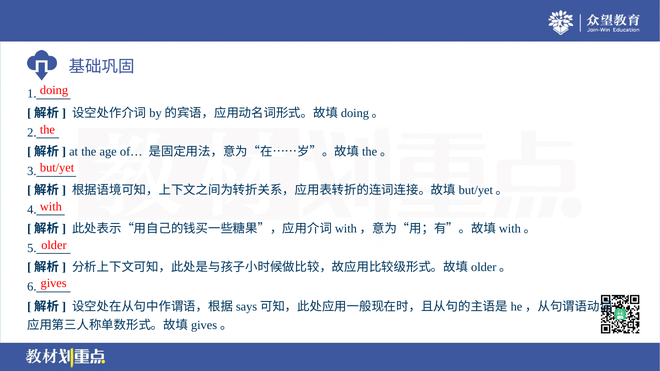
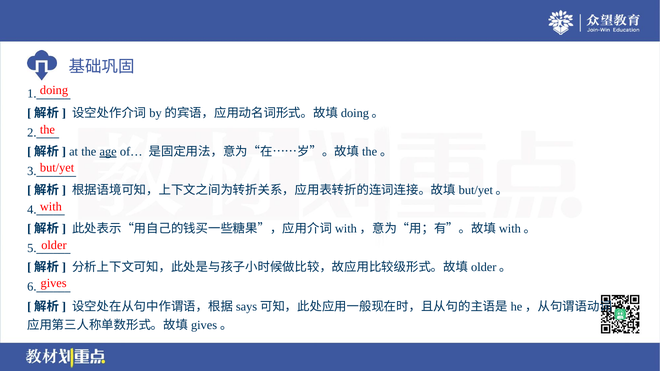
age underline: none -> present (108, 152)
